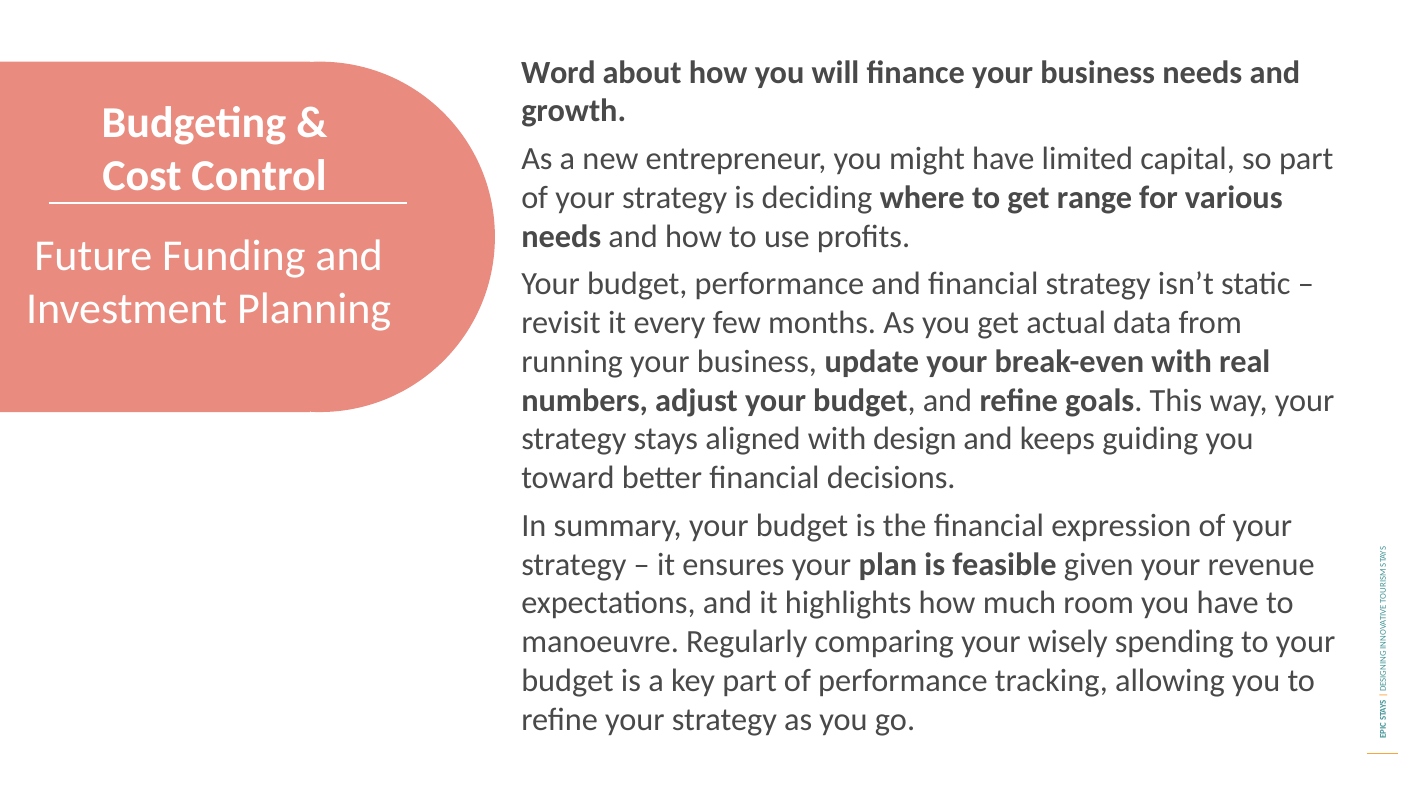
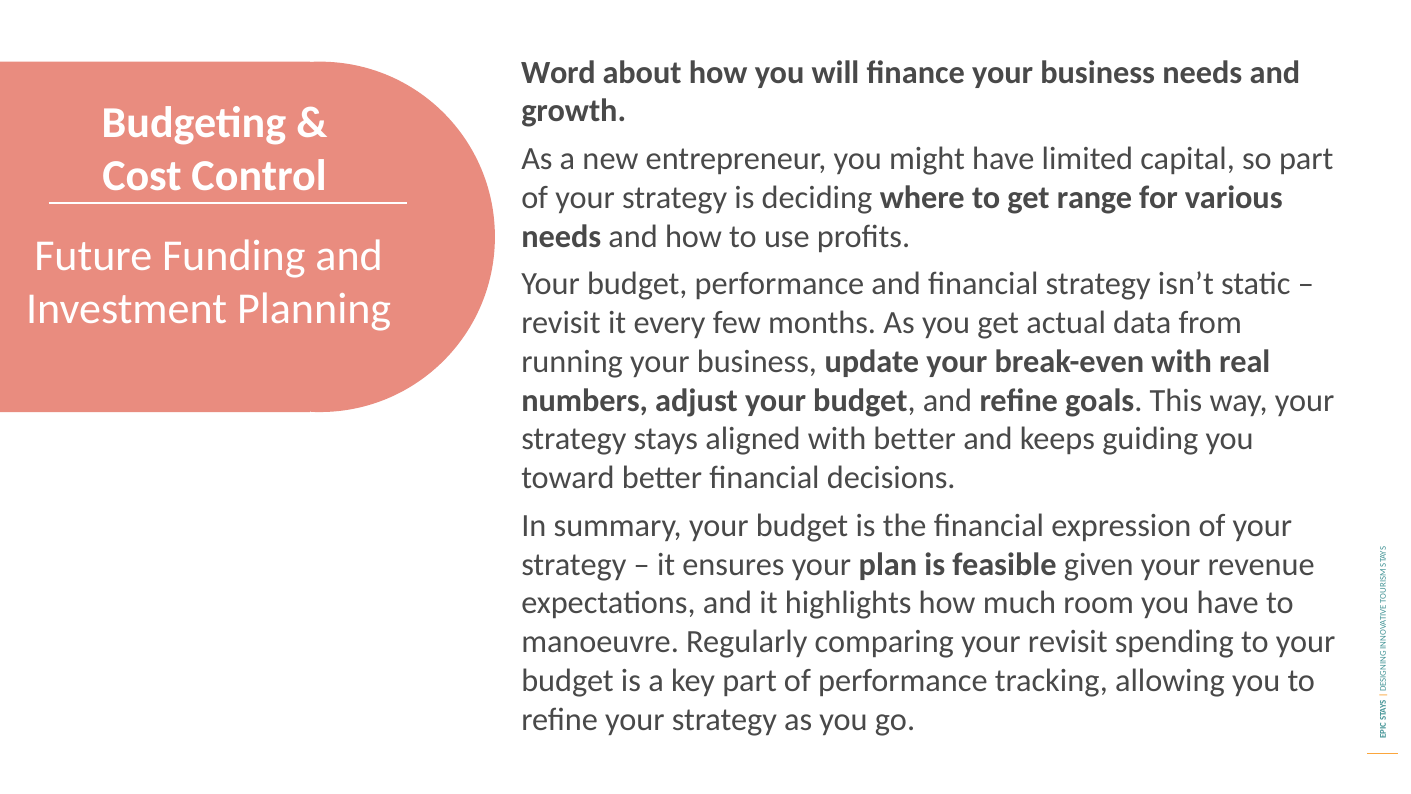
with design: design -> better (915, 439)
your wisely: wisely -> revisit (1068, 642)
